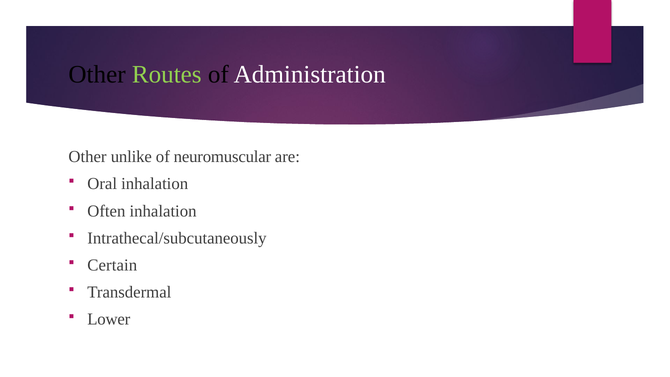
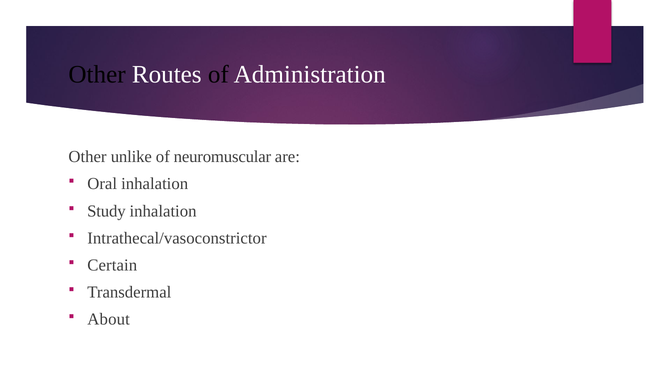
Routes colour: light green -> white (167, 75)
Often: Often -> Study (106, 211)
Intrathecal/subcutaneously: Intrathecal/subcutaneously -> Intrathecal/vasoconstrictor (177, 238)
Lower: Lower -> About (109, 319)
